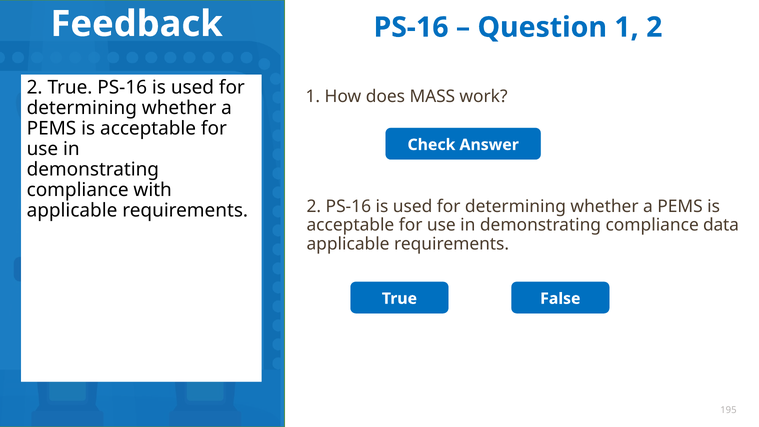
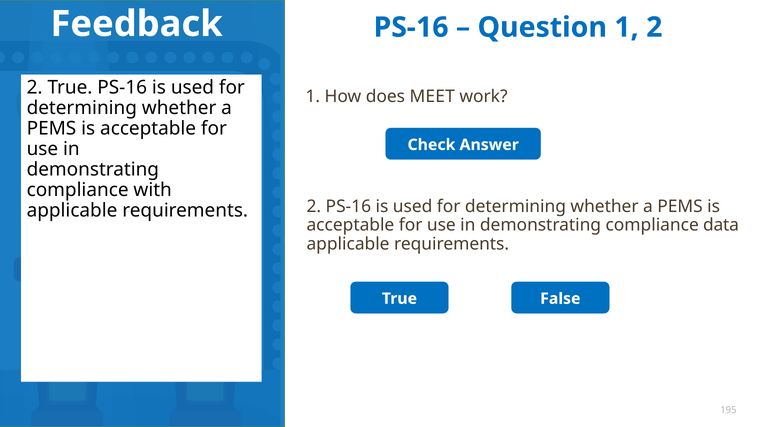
MASS: MASS -> MEET (432, 97)
